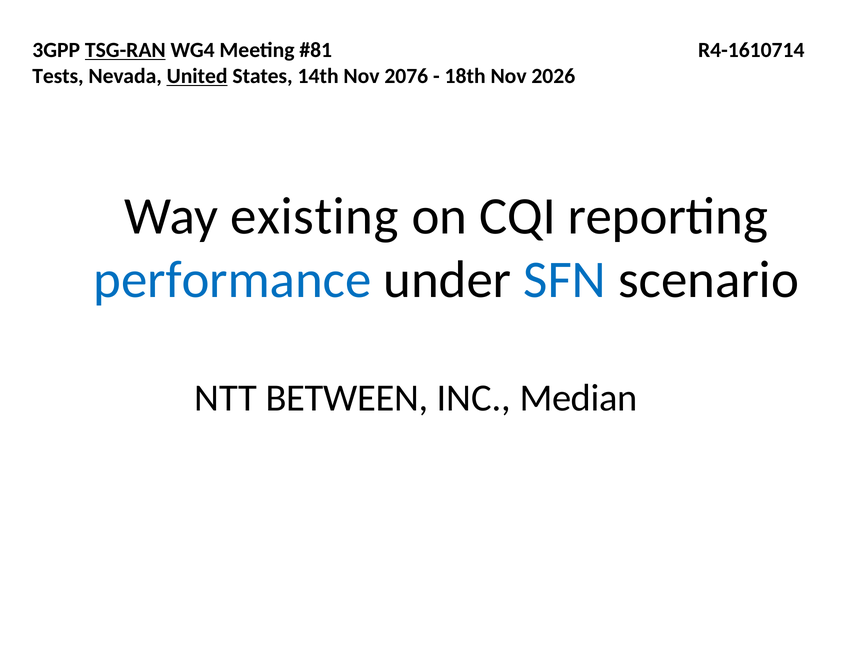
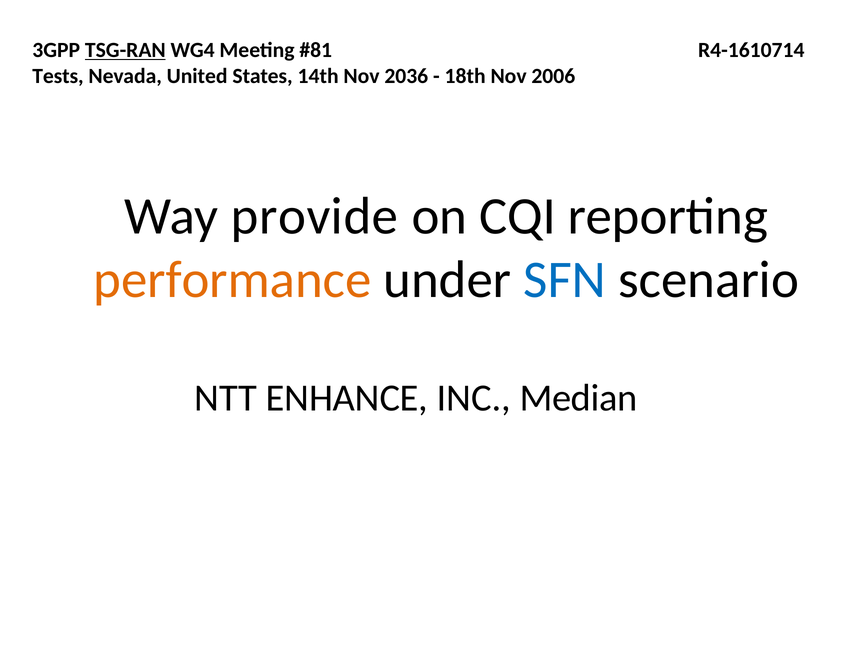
United underline: present -> none (197, 76)
2076: 2076 -> 2036 (406, 76)
2026: 2026 -> 2006 (553, 76)
existing: existing -> provide (315, 216)
performance colour: blue -> orange (232, 280)
BETWEEN: BETWEEN -> ENHANCE (347, 398)
